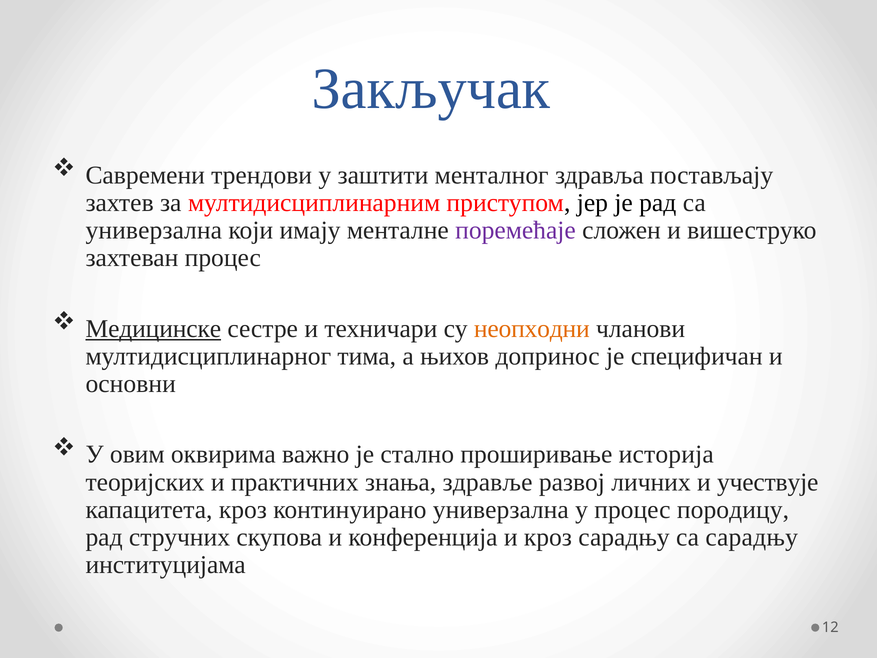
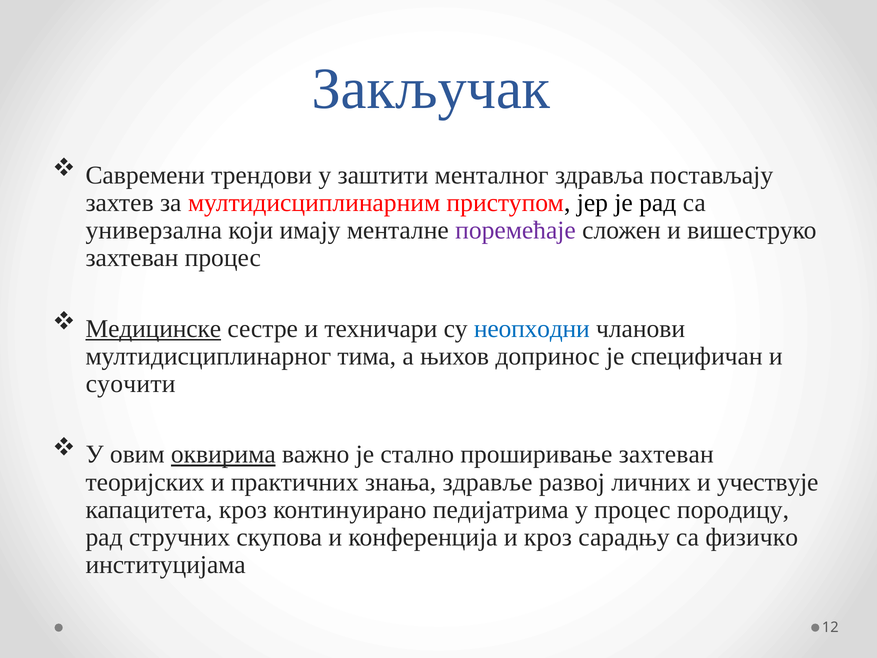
неопходни colour: orange -> blue (532, 328)
основни: основни -> суочити (131, 384)
оквирима underline: none -> present (223, 454)
проширивање историја: историја -> захтеван (666, 454)
континуирано универзална: универзална -> педијатрима (501, 510)
са сарадњу: сарадњу -> физичко (752, 537)
